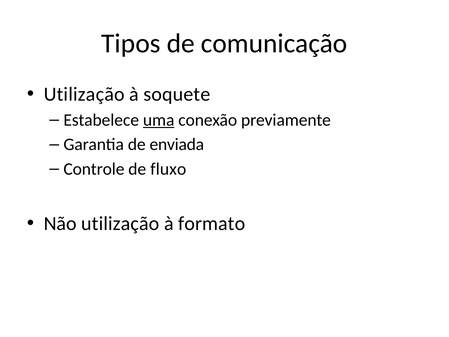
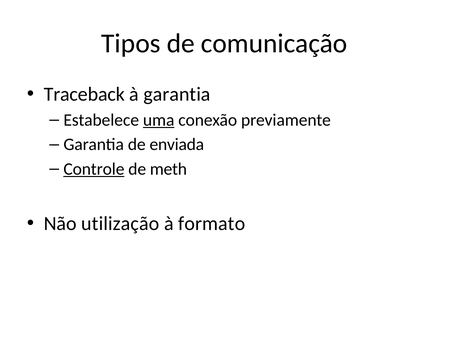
Utilização: Utilização -> Traceback (84, 94)
à soquete: soquete -> garantia (177, 94)
Controle underline: none -> present (94, 169)
fluxo: fluxo -> meth (168, 169)
